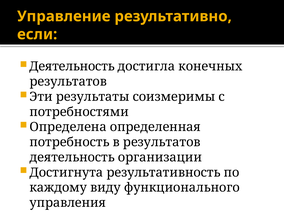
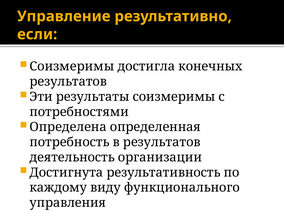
Деятельность: Деятельность -> Соизмеримы (72, 66)
